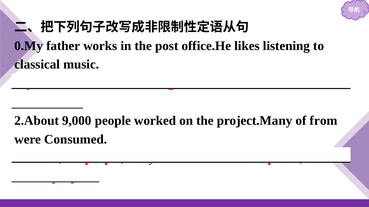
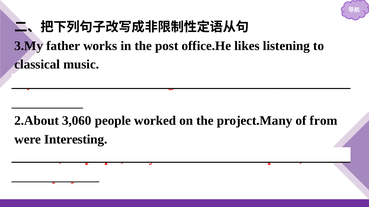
0.My: 0.My -> 3.My (29, 46)
9,000: 9,000 -> 3,060 (77, 121)
Consumed: Consumed -> Interesting (76, 140)
